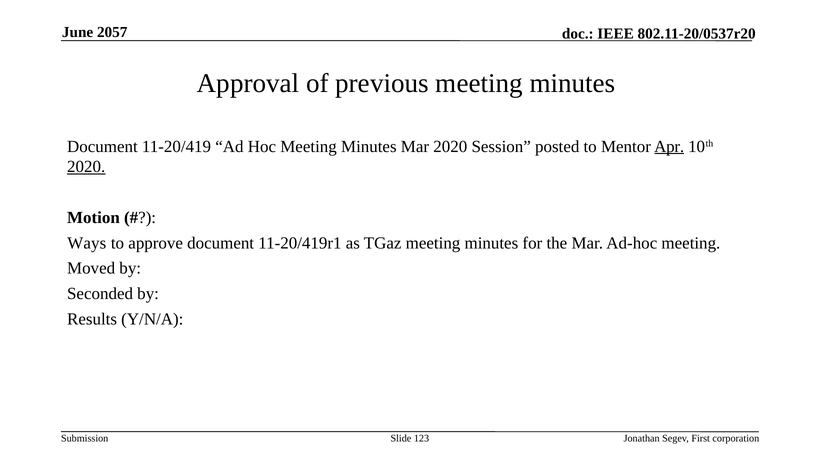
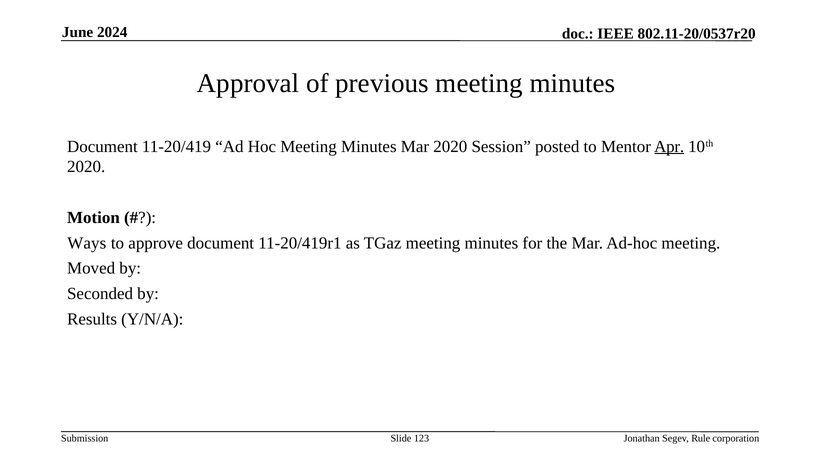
2057: 2057 -> 2024 (112, 32)
2020 underline: present -> none (86, 167)
First: First -> Rule (701, 439)
